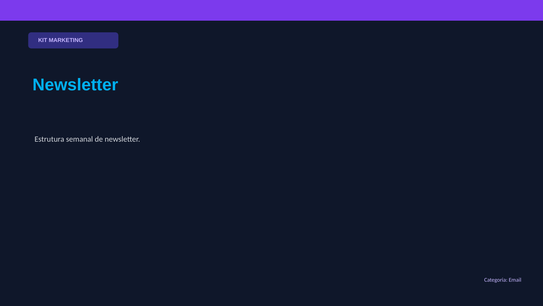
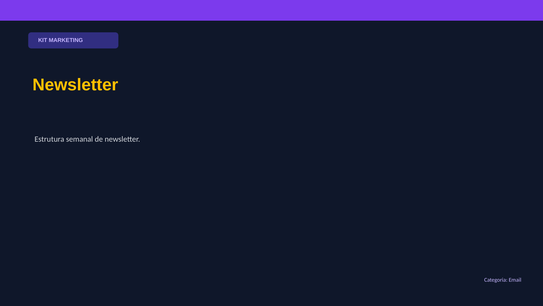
Newsletter colour: light blue -> yellow (75, 85)
